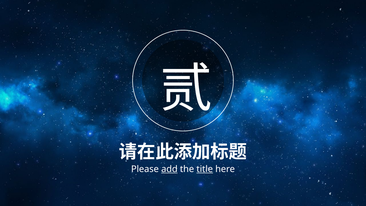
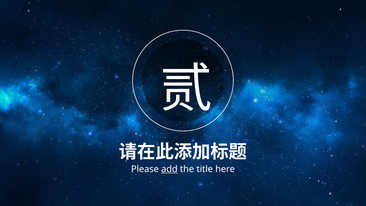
title underline: present -> none (205, 169)
